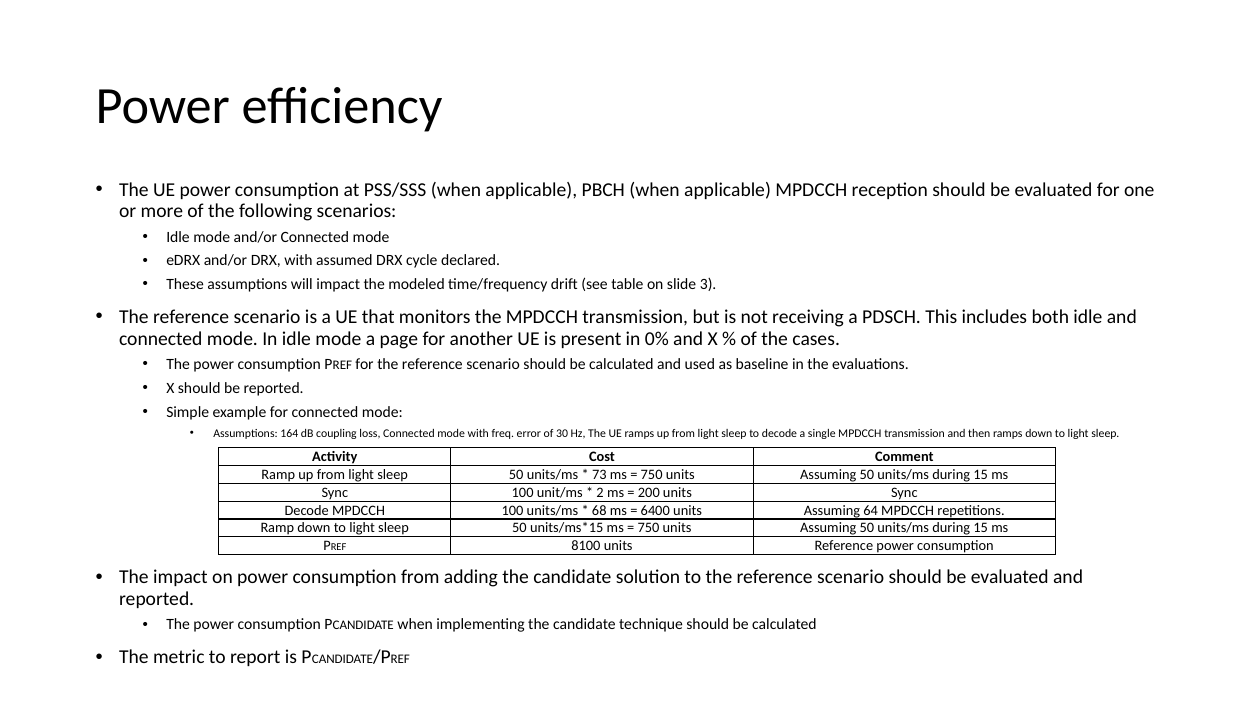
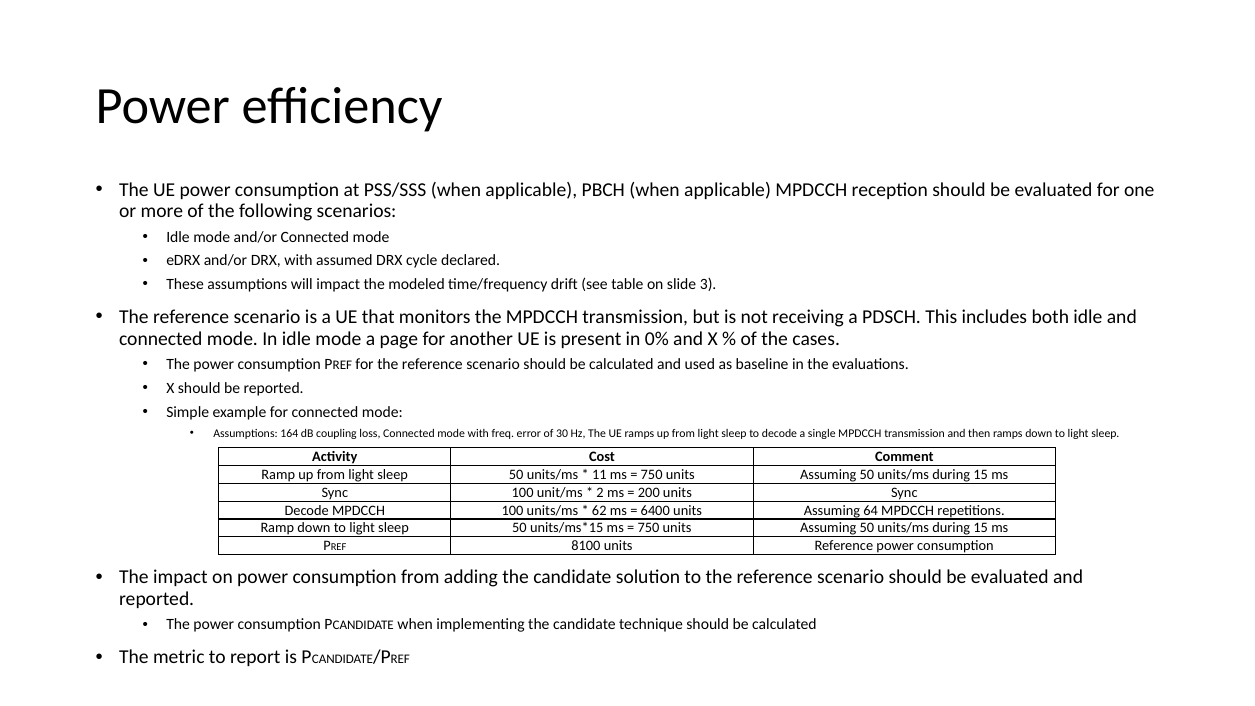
73: 73 -> 11 (599, 475)
68: 68 -> 62 (599, 510)
